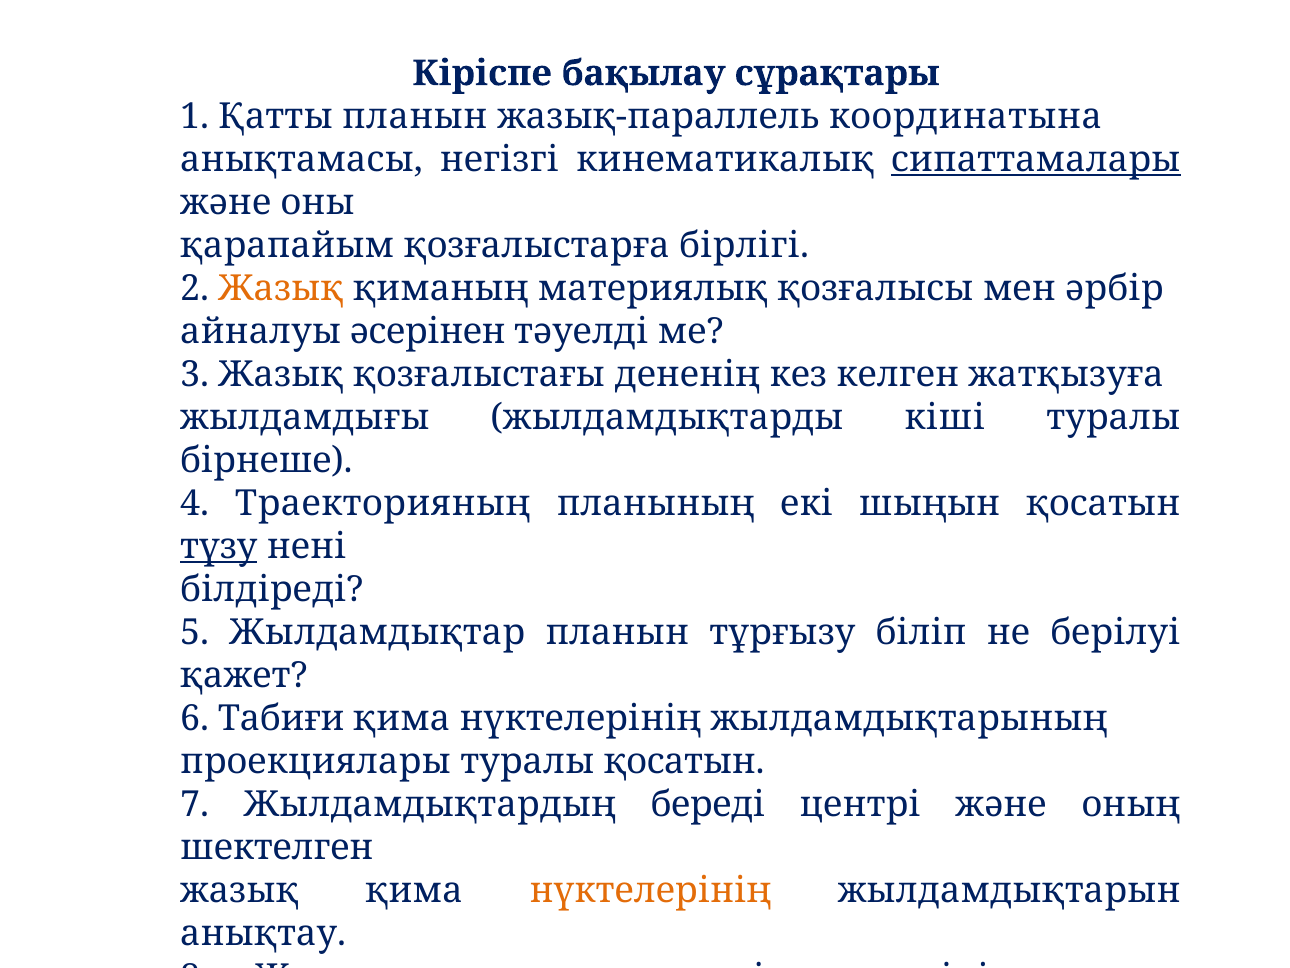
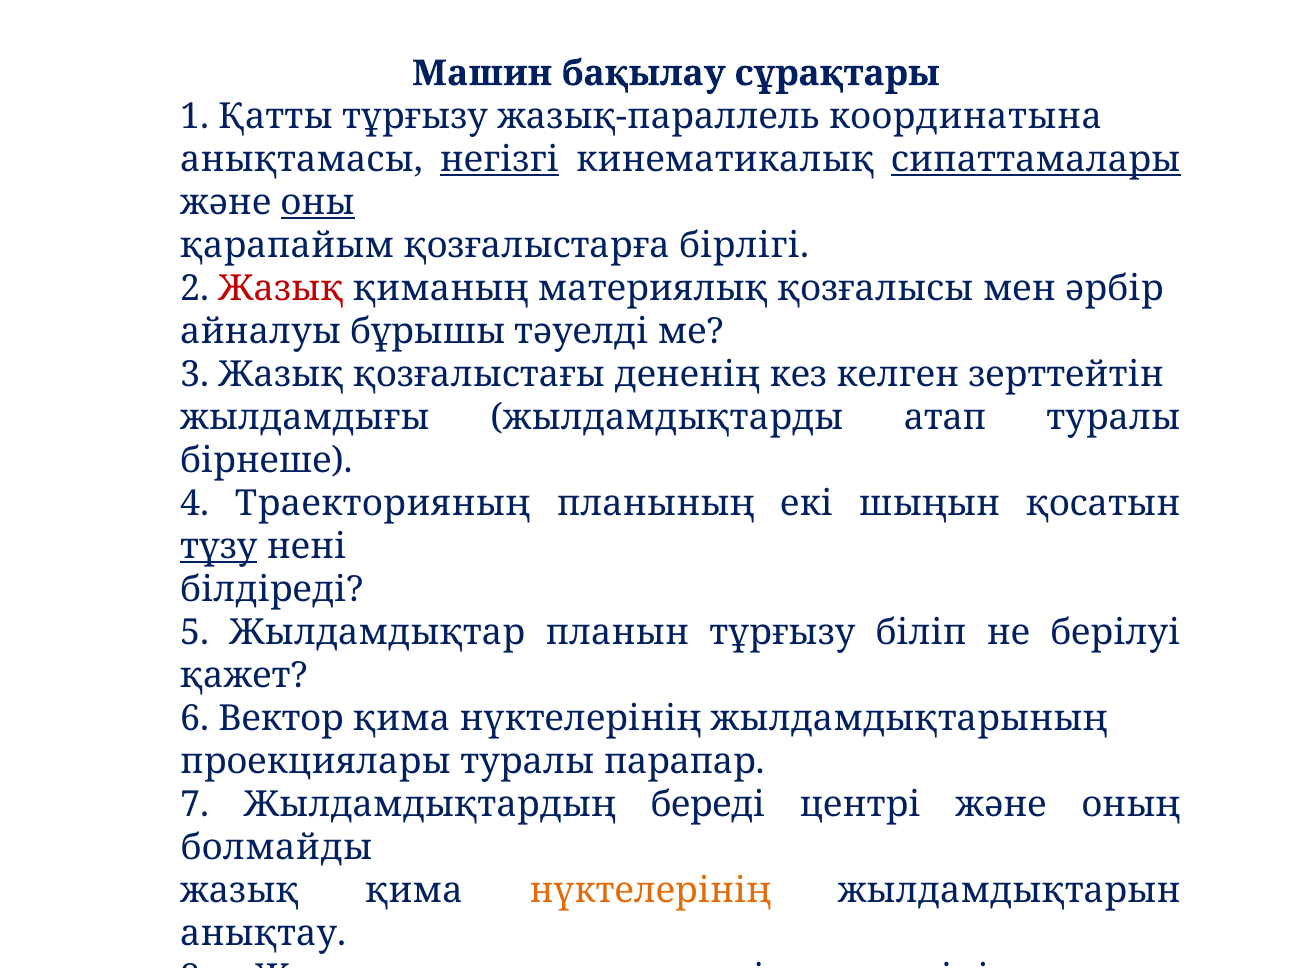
Кіріспе: Кіріспе -> Машин (482, 73)
Қатты планын: планын -> тұрғызу (415, 116)
негізгі underline: none -> present (499, 159)
оны underline: none -> present (318, 202)
Жазық colour: orange -> red (281, 288)
әсерінен: әсерінен -> бұрышы (428, 331)
жатқызуға: жатқызуға -> зерттейтін (1066, 374)
кіші: кіші -> атап (945, 417)
Табиғи: Табиғи -> Вектор (281, 719)
туралы қосатын: қосатын -> парапар (684, 762)
шектелген: шектелген -> болмайды (277, 848)
